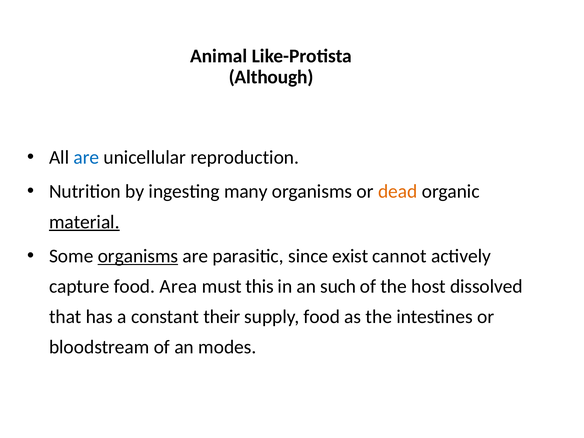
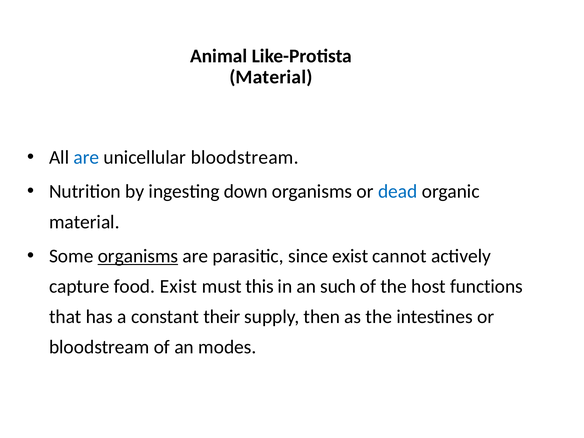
Although: Although -> Material (271, 77)
unicellular reproduction: reproduction -> bloodstream (245, 157)
many: many -> down (246, 192)
dead colour: orange -> blue (398, 192)
material underline: present -> none (84, 222)
food Area: Area -> Exist (178, 286)
dissolved: dissolved -> functions (486, 286)
supply food: food -> then (322, 317)
